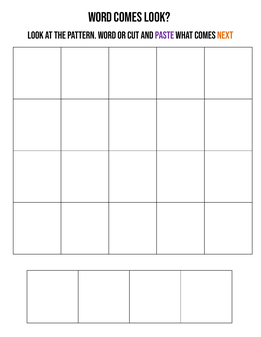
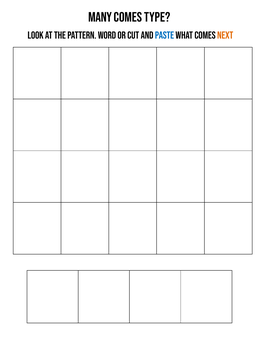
Word: Word -> Many (100, 17)
Comes Look: Look -> Type (157, 17)
paste colour: purple -> blue (164, 35)
